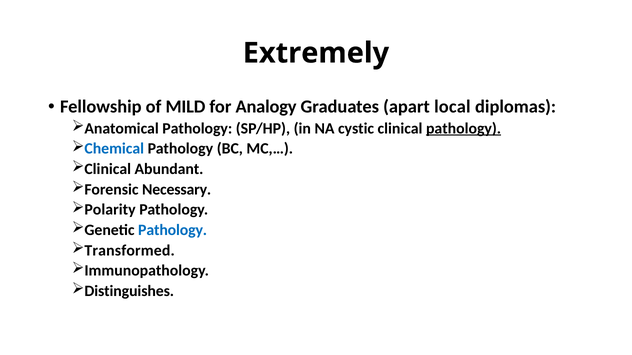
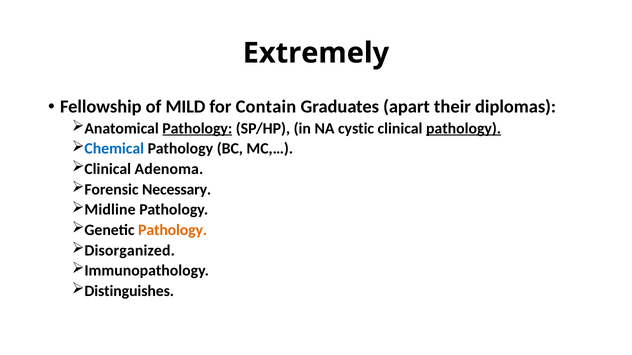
Analogy: Analogy -> Contain (266, 107)
local: local -> their (452, 107)
Pathology underline: none -> present (197, 129)
Abundant: Abundant -> Adenoma (169, 169)
Polarity: Polarity -> Midline (110, 210)
Pathology colour: blue -> orange (173, 230)
Transformed: Transformed -> Disorganized (130, 251)
